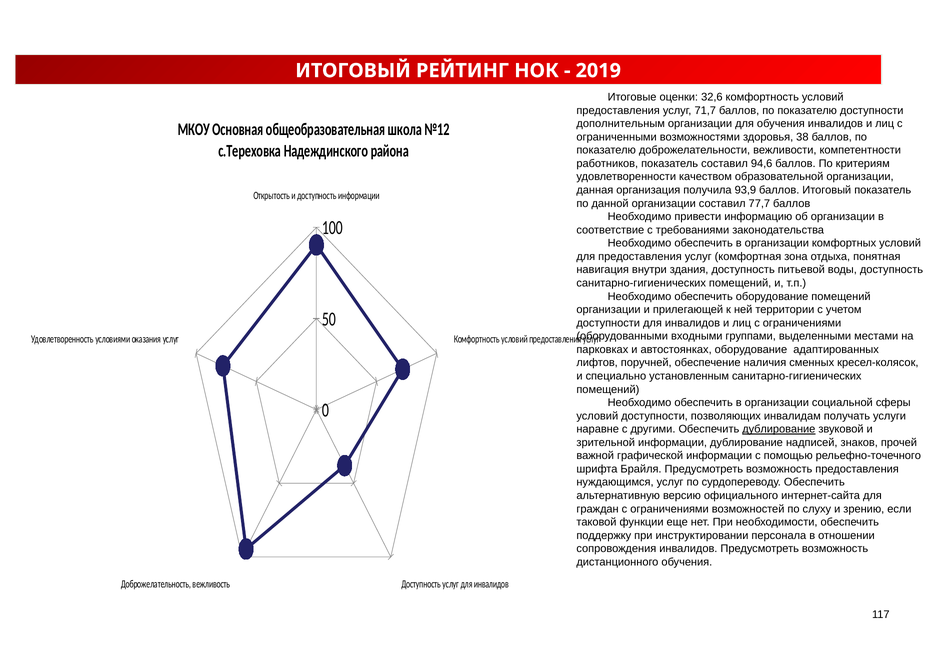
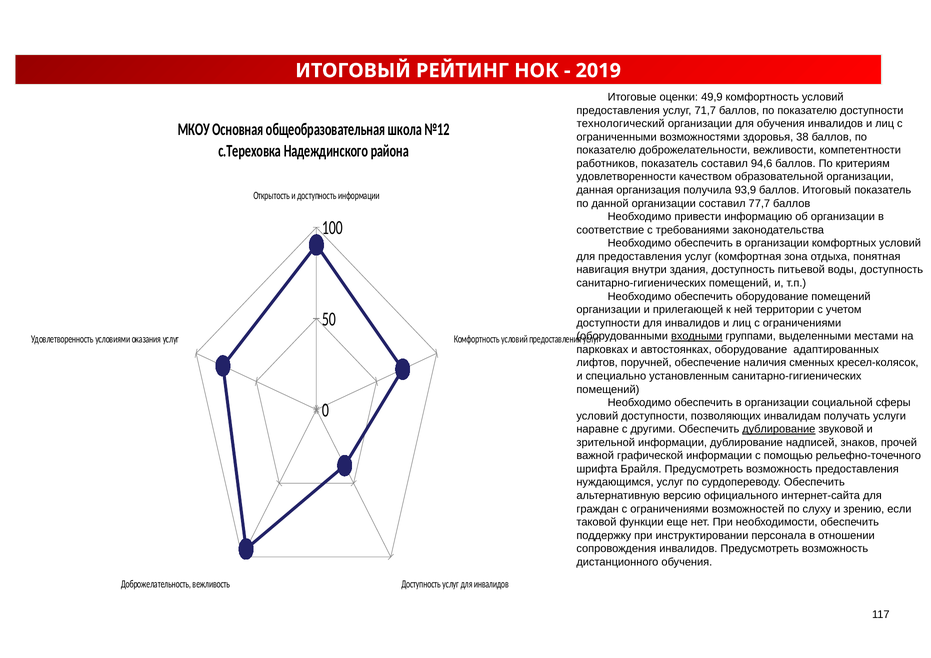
32,6: 32,6 -> 49,9 (712, 97)
дополнительным: дополнительным -> технологический (621, 124)
входными underline: none -> present (697, 336)
